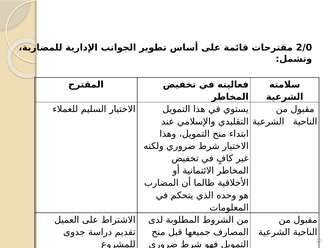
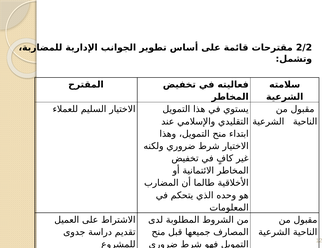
2/0: 2/0 -> 2/2 (304, 48)
